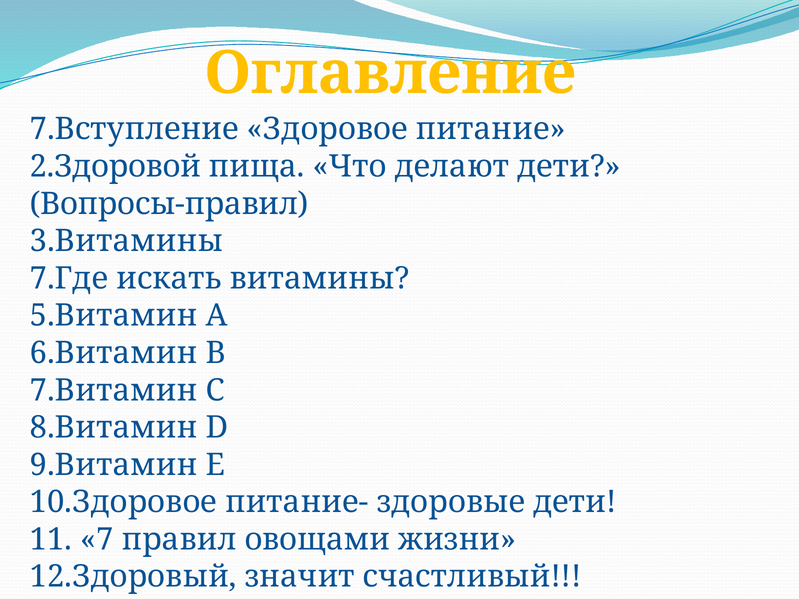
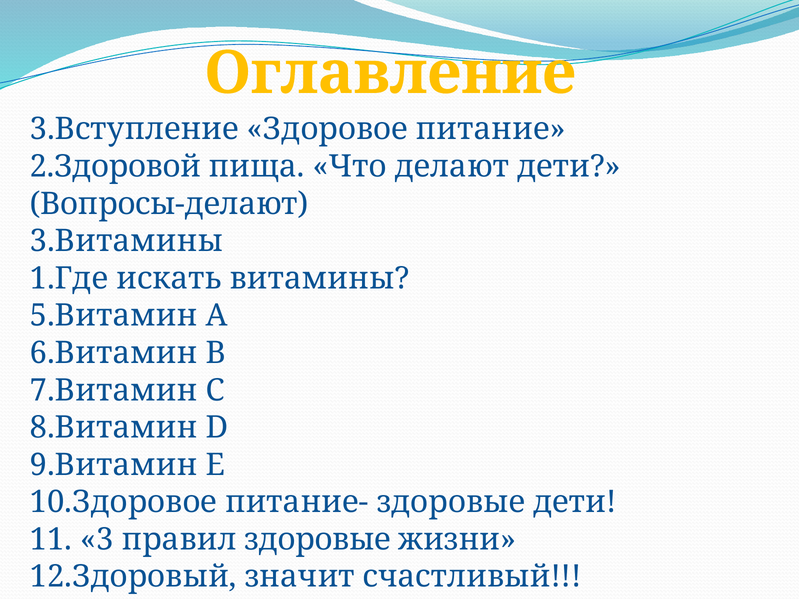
7.Вступление: 7.Вступление -> 3.Вступление (134, 129)
Вопросы-правил: Вопросы-правил -> Вопросы-делают (169, 204)
7.Где: 7.Где -> 1.Где (69, 279)
7: 7 -> 3 (97, 540)
правил овощами: овощами -> здоровые (318, 540)
